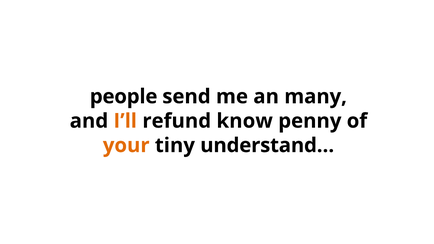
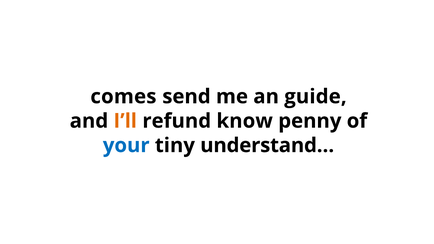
people: people -> comes (123, 97)
many: many -> guide (315, 97)
your colour: orange -> blue (126, 145)
